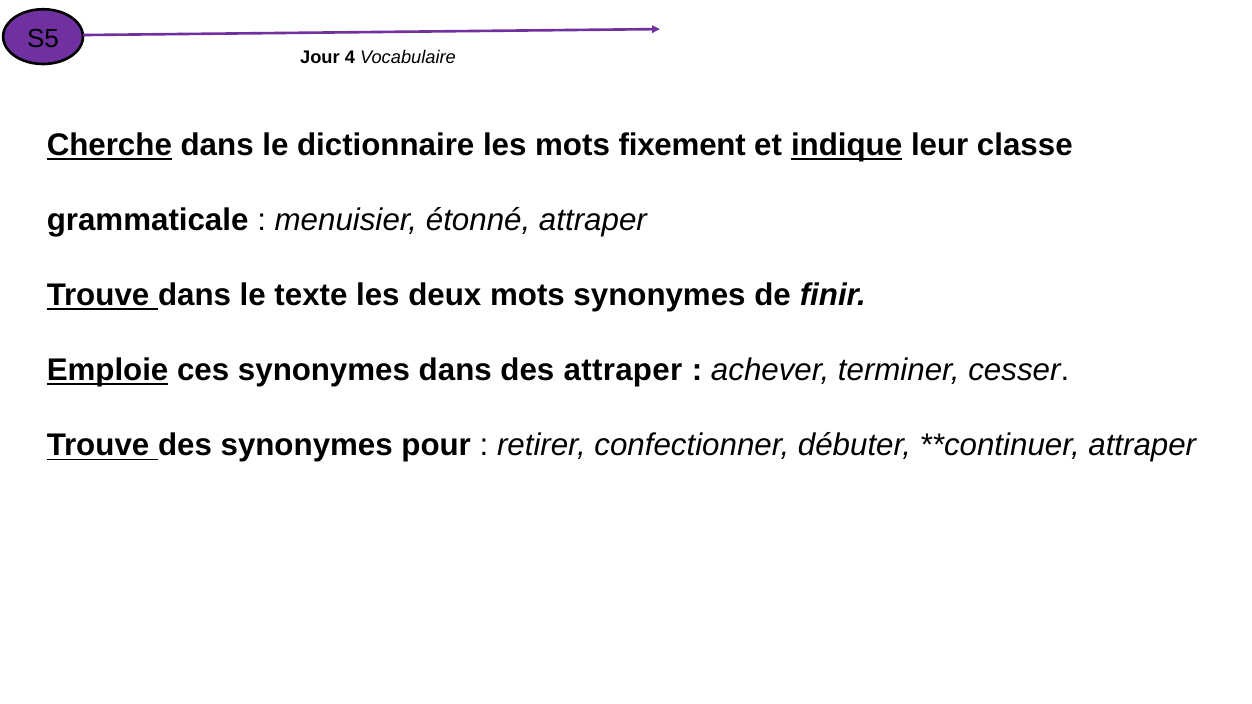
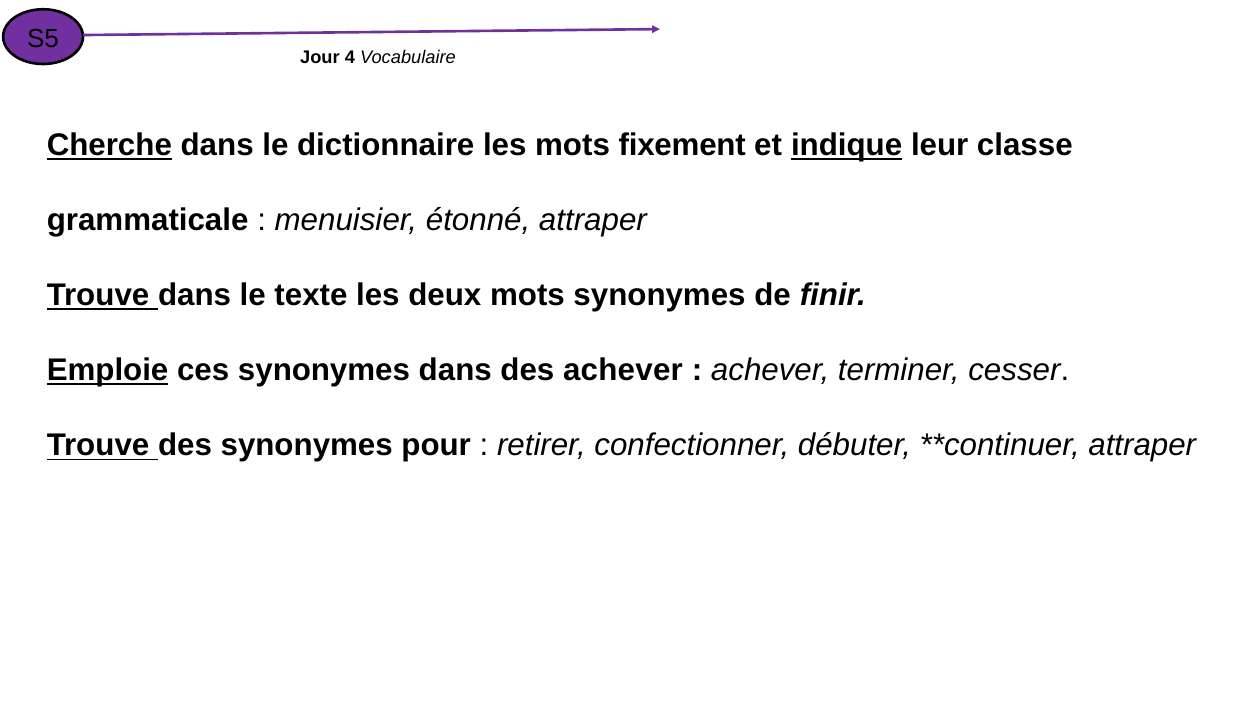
des attraper: attraper -> achever (623, 371)
